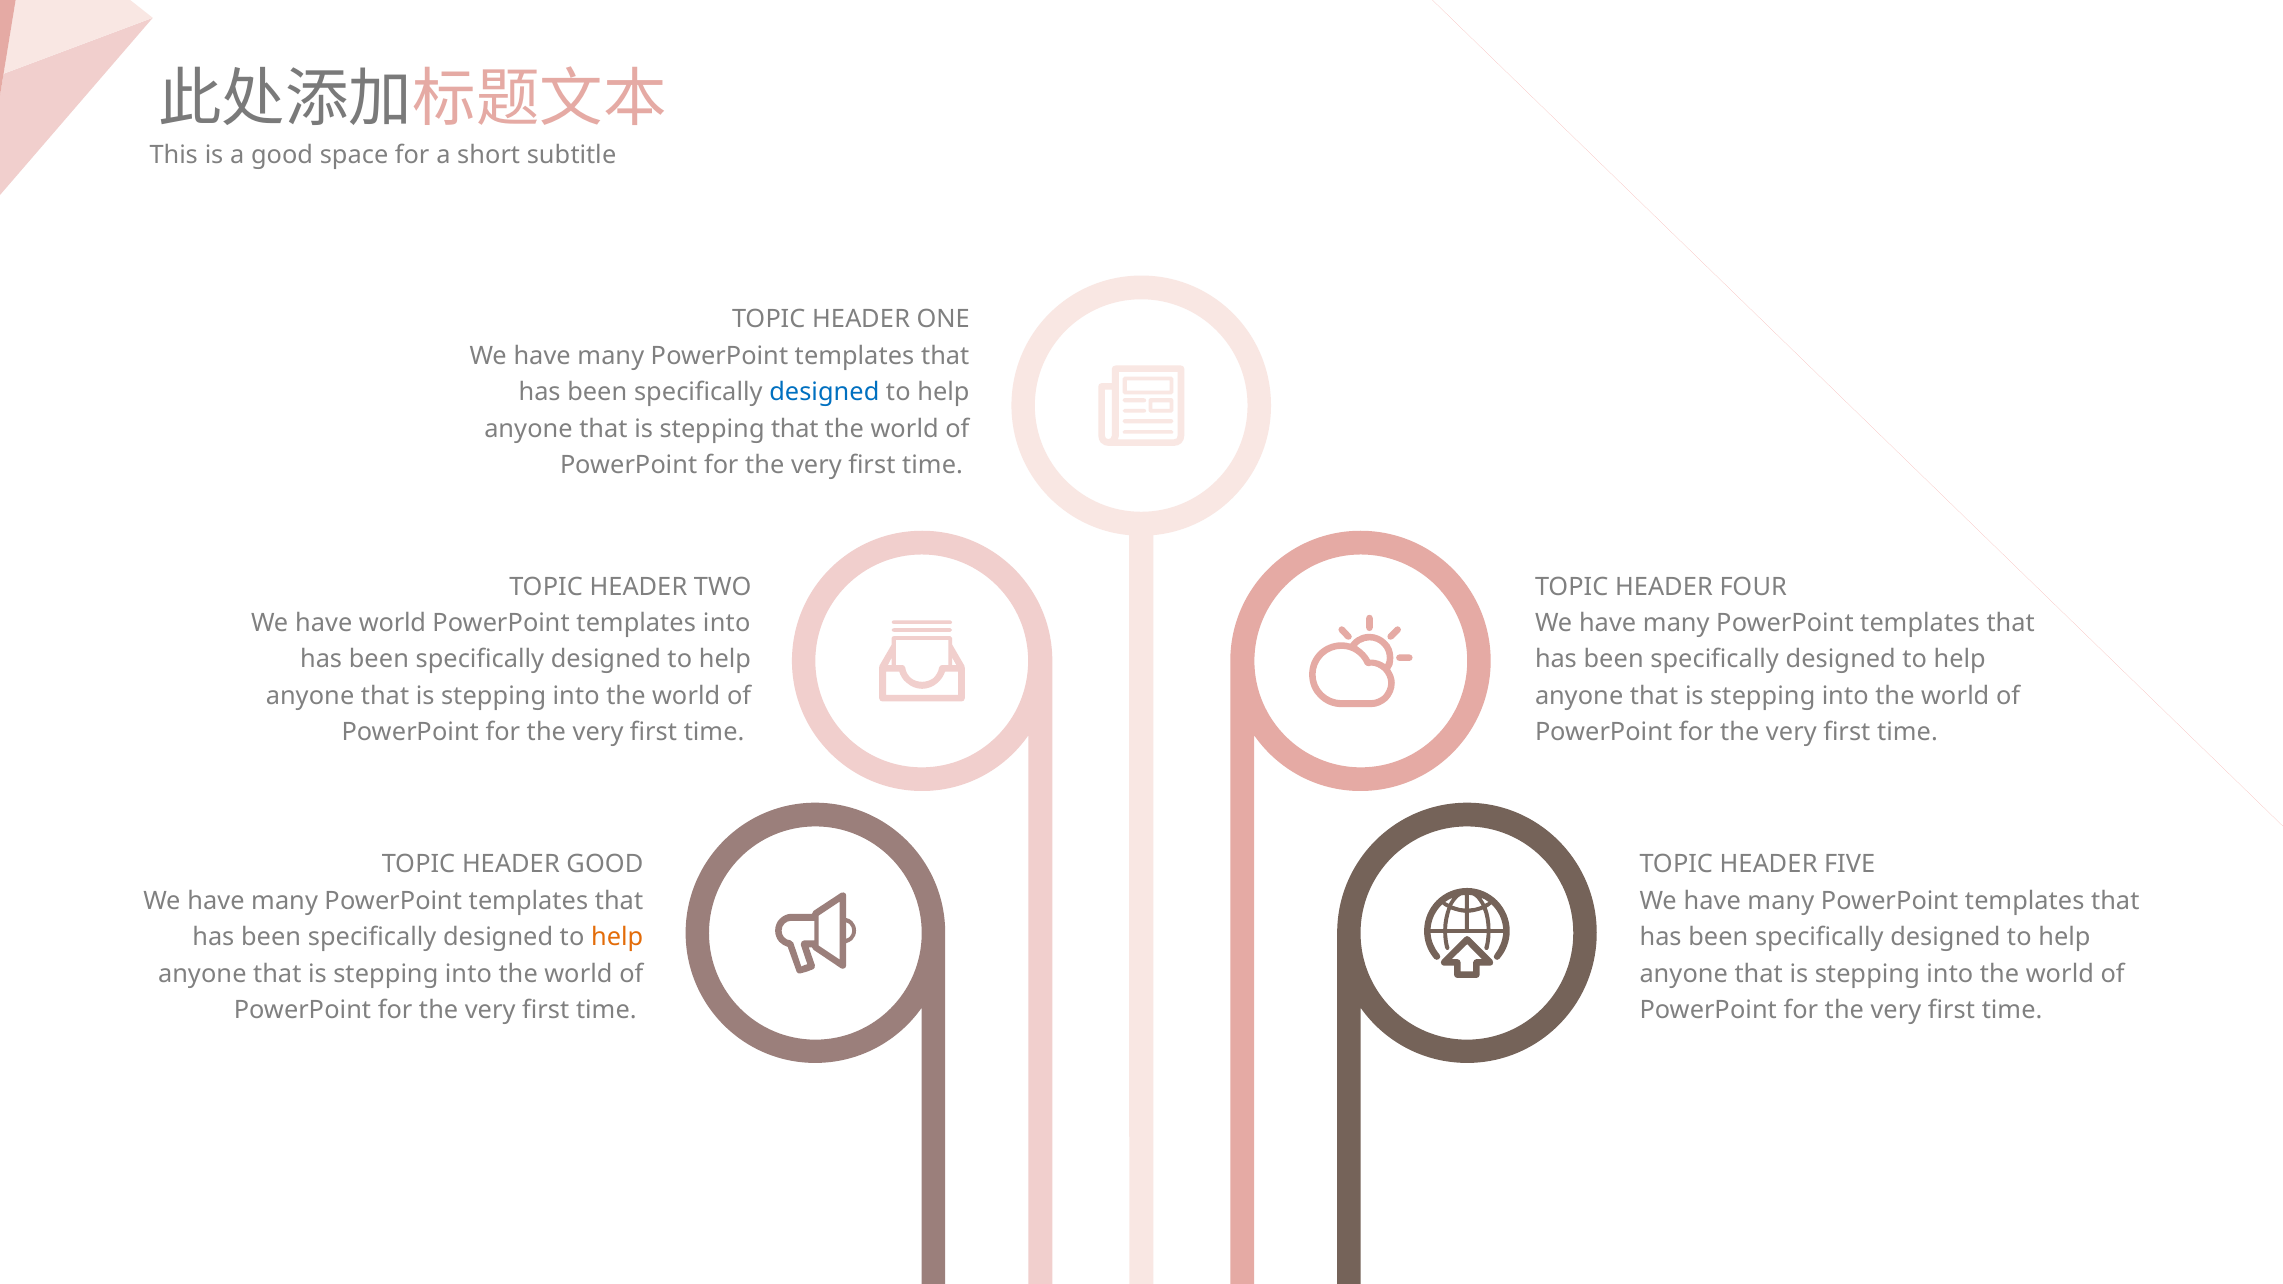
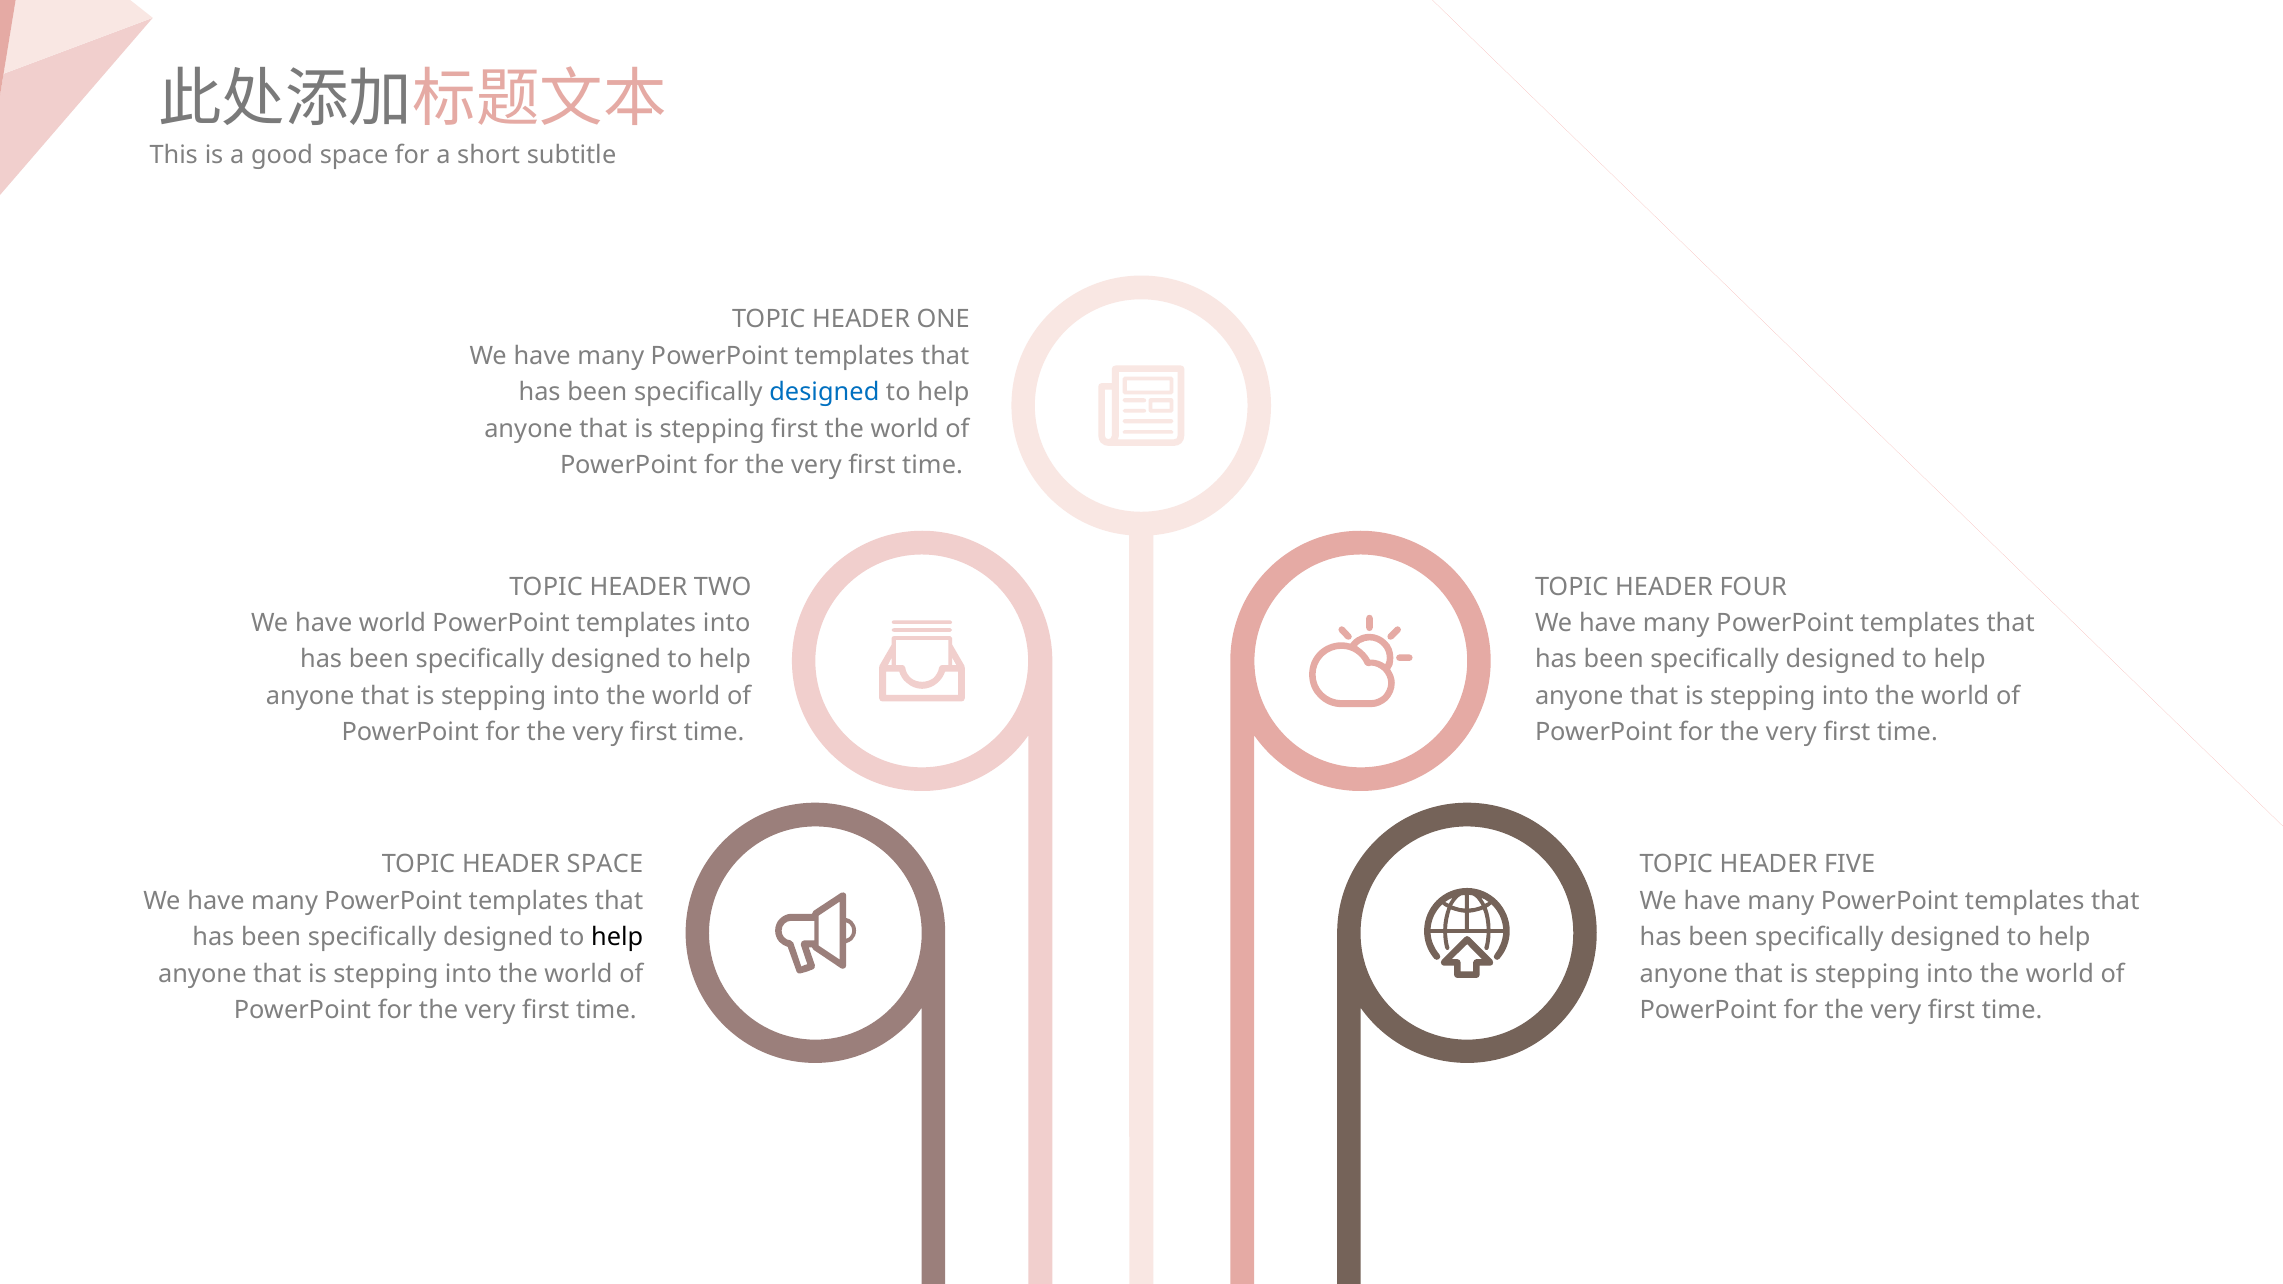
stepping that: that -> first (795, 429)
HEADER GOOD: GOOD -> SPACE (605, 865)
help colour: orange -> black (617, 938)
